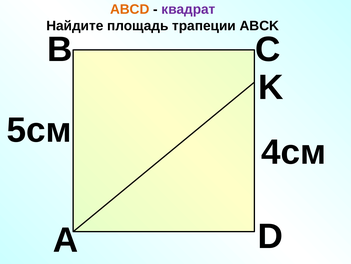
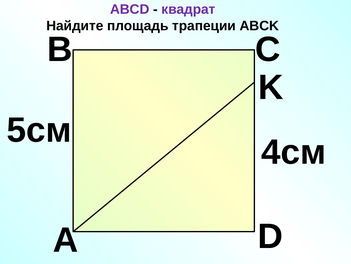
ABCD colour: orange -> purple (130, 9)
